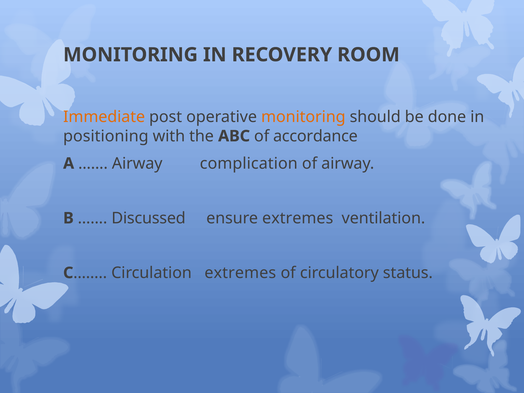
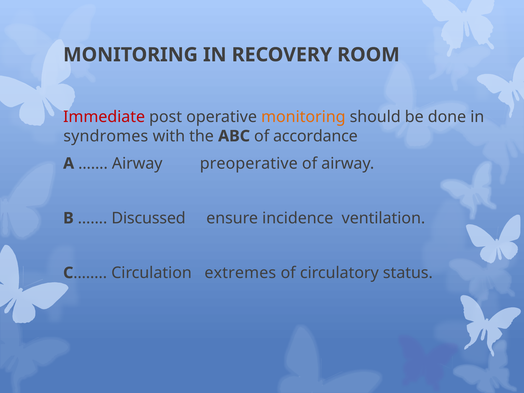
Immediate colour: orange -> red (104, 117)
positioning: positioning -> syndromes (106, 136)
complication: complication -> preoperative (249, 163)
ensure extremes: extremes -> incidence (298, 218)
